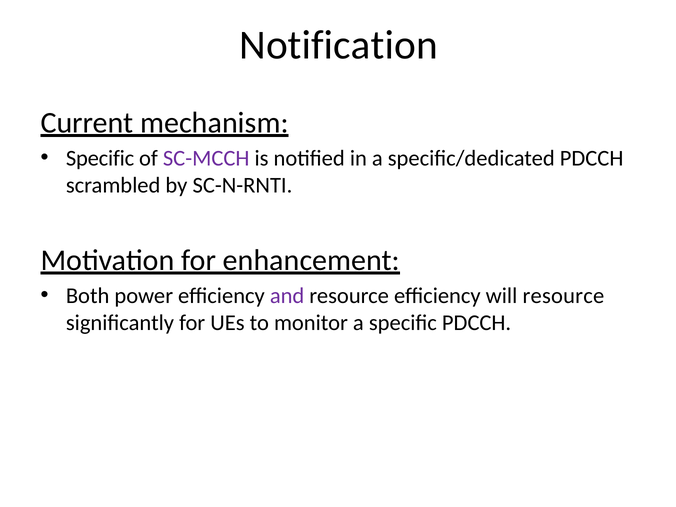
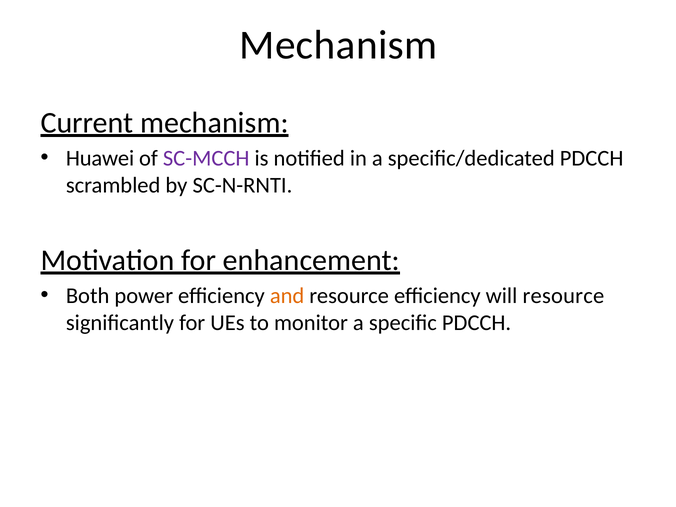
Notification: Notification -> Mechanism (338, 45)
Specific: Specific -> Huawei (100, 158)
and colour: purple -> orange (287, 296)
